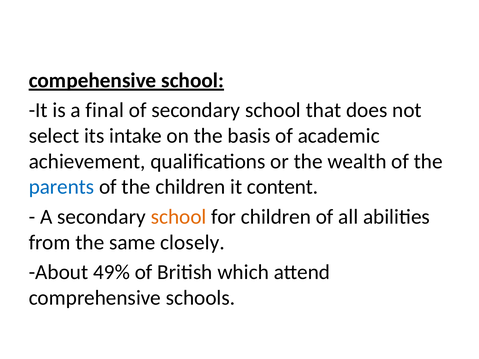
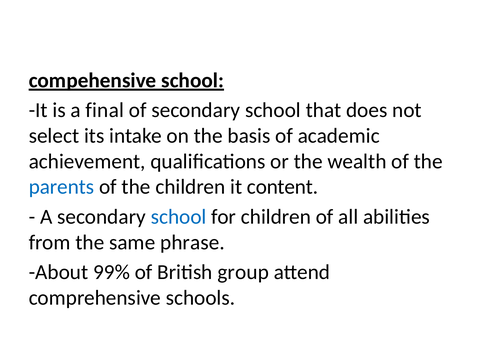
school colour: orange -> blue (179, 217)
closely: closely -> phrase (193, 243)
49%: 49% -> 99% (111, 272)
which: which -> group (243, 272)
